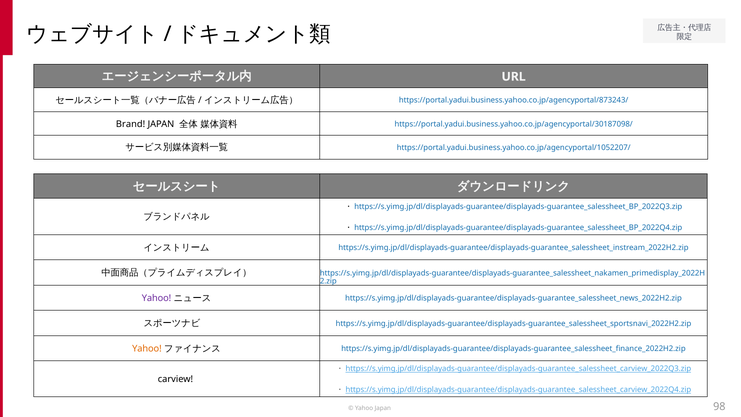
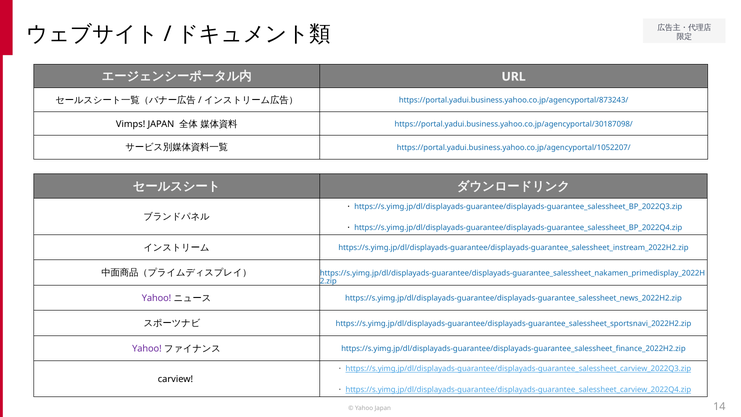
Brand: Brand -> Vimps (131, 124)
Yahoo colour: orange -> purple (147, 349)
98: 98 -> 14 (719, 407)
